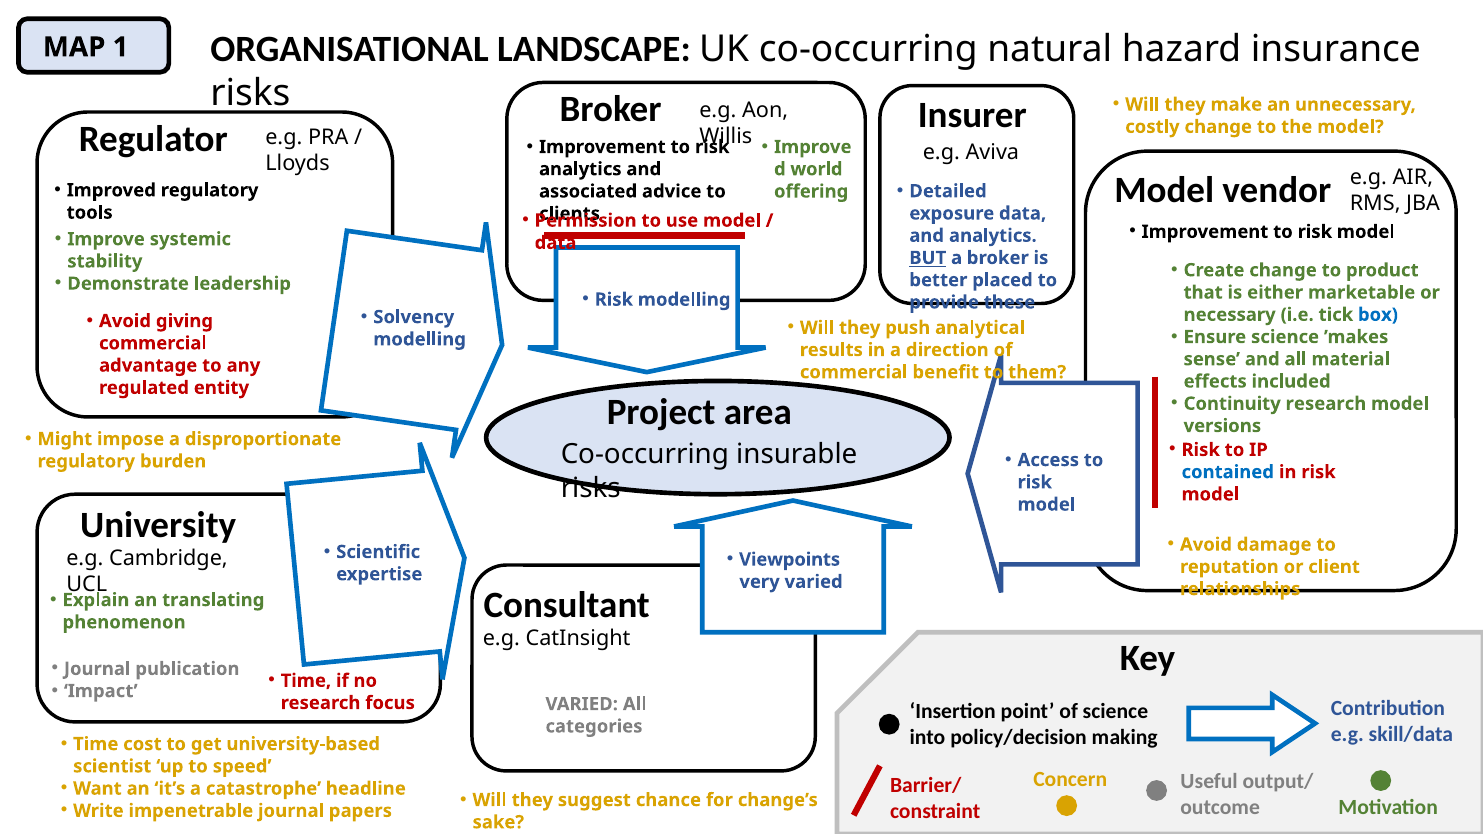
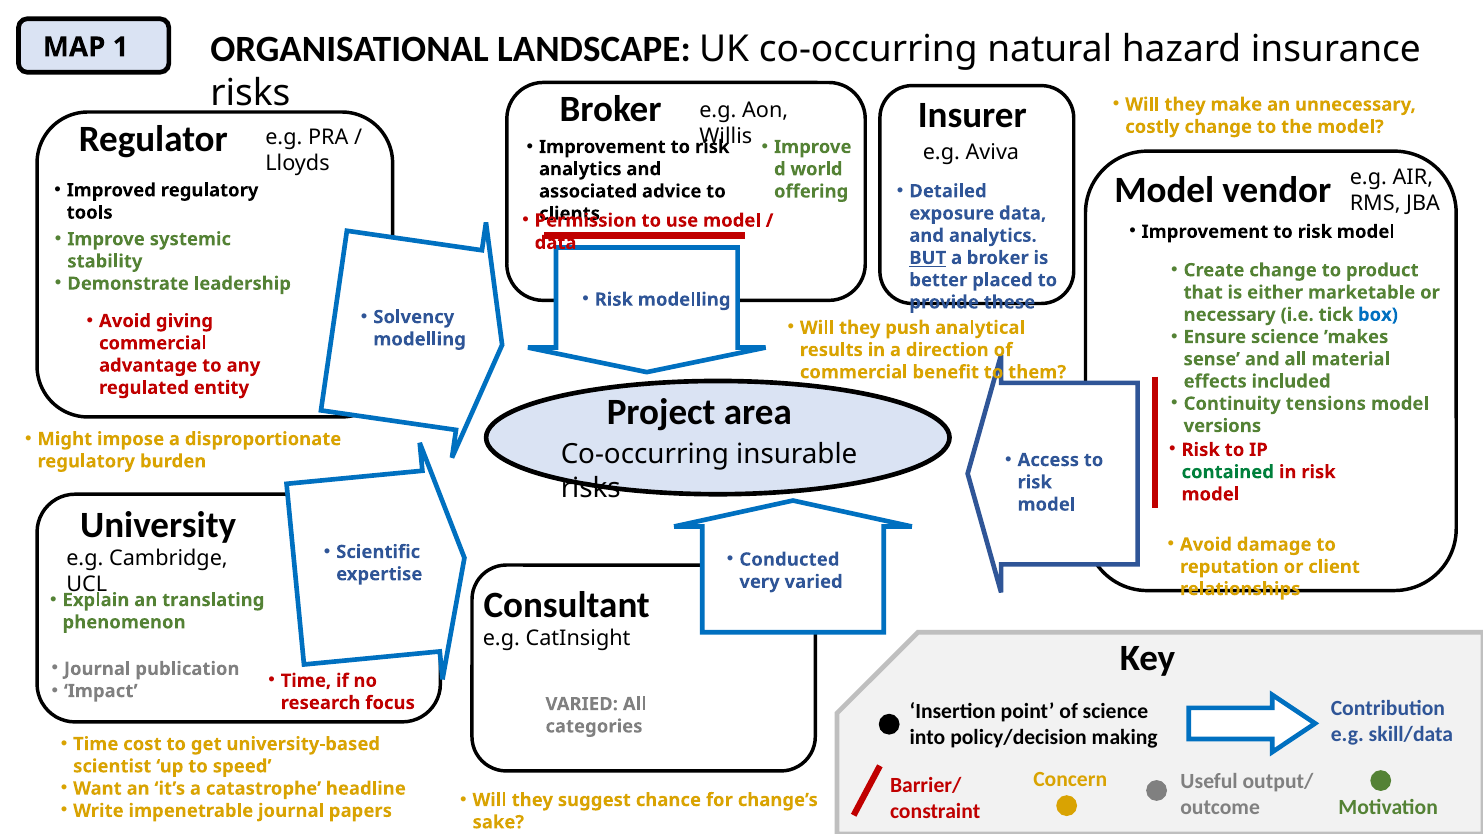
Continuity research: research -> tensions (1326, 404)
contained colour: blue -> green (1228, 472)
Viewpoints: Viewpoints -> Conducted (789, 560)
